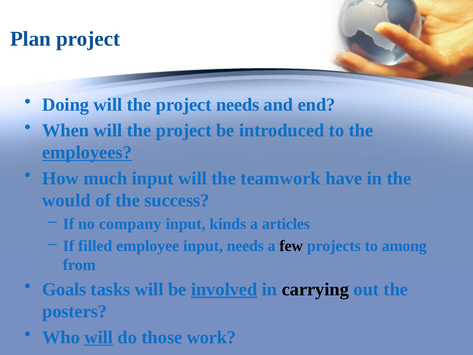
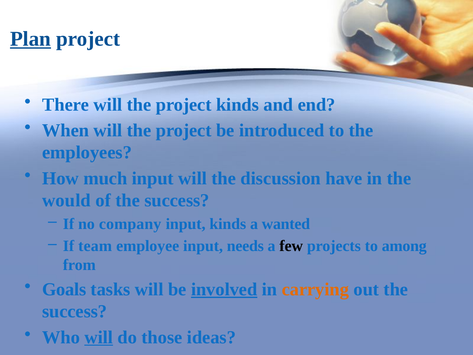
Plan underline: none -> present (31, 39)
Doing: Doing -> There (66, 105)
project needs: needs -> kinds (238, 105)
employees underline: present -> none (87, 152)
teamwork: teamwork -> discussion (281, 178)
articles: articles -> wanted (286, 224)
filled: filled -> team (95, 246)
carrying colour: black -> orange (315, 289)
posters: posters -> success (75, 311)
work: work -> ideas (211, 337)
